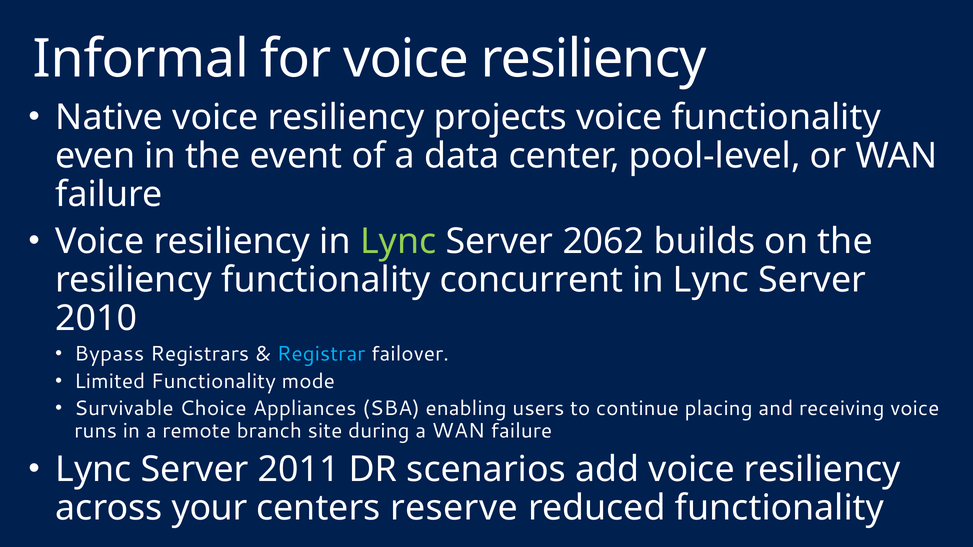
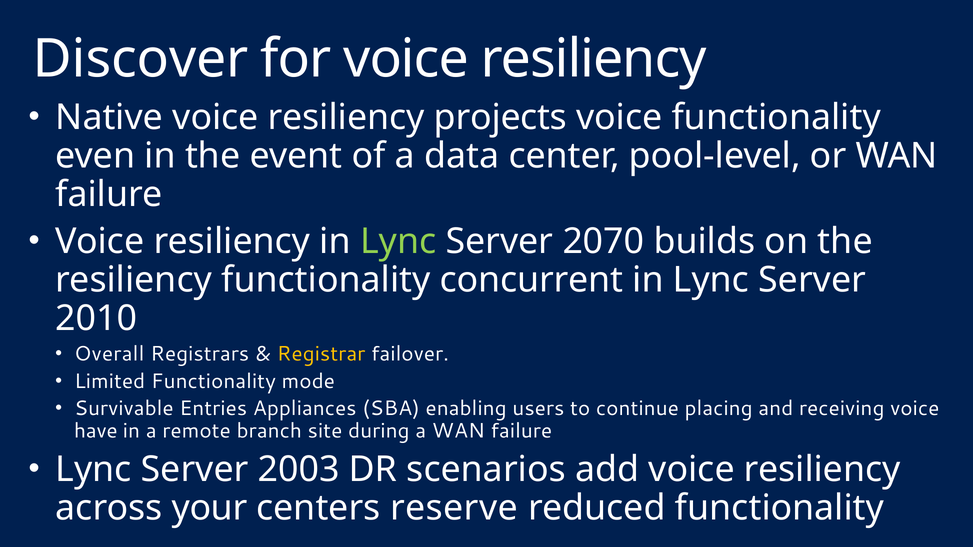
Informal: Informal -> Discover (141, 59)
2062: 2062 -> 2070 (603, 241)
Bypass: Bypass -> Overall (109, 354)
Registrar colour: light blue -> yellow (321, 354)
Choice: Choice -> Entries (213, 409)
runs: runs -> have (96, 431)
2011: 2011 -> 2003 (299, 470)
